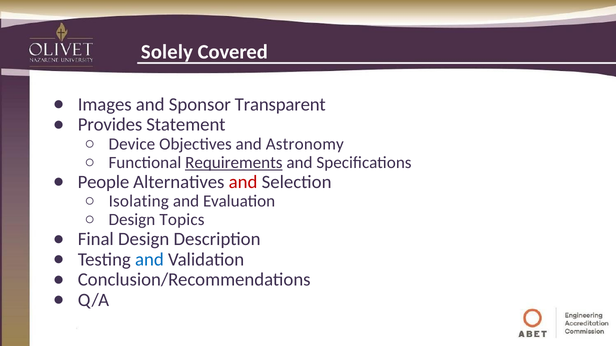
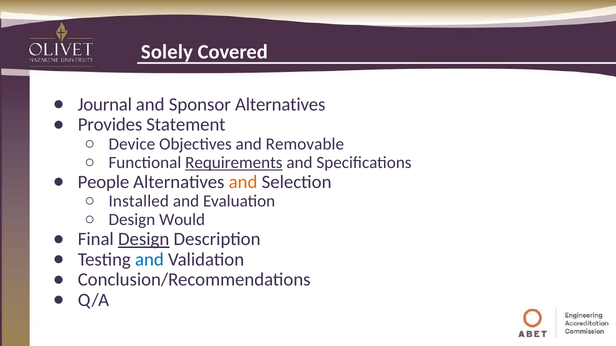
Images: Images -> Journal (105, 105)
Sponsor Transparent: Transparent -> Alternatives (280, 105)
Astronomy: Astronomy -> Removable (305, 144)
and colour: red -> orange (243, 182)
Isolating: Isolating -> Installed (139, 202)
Topics: Topics -> Would (182, 220)
Design underline: none -> present (144, 239)
